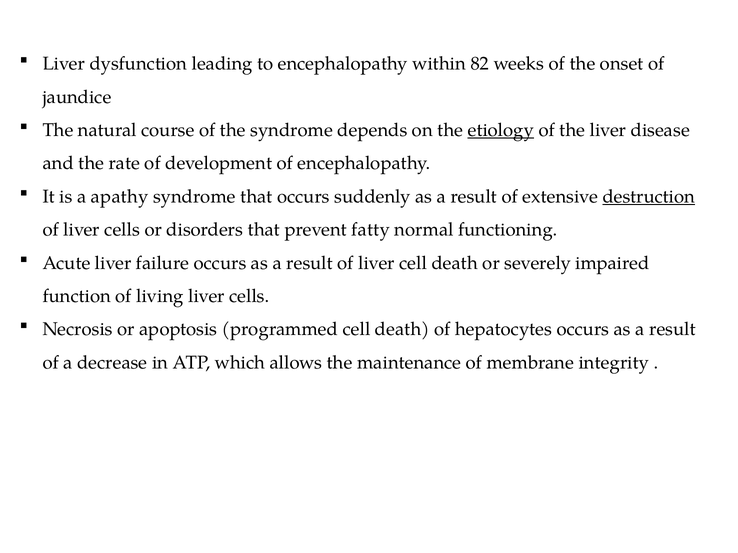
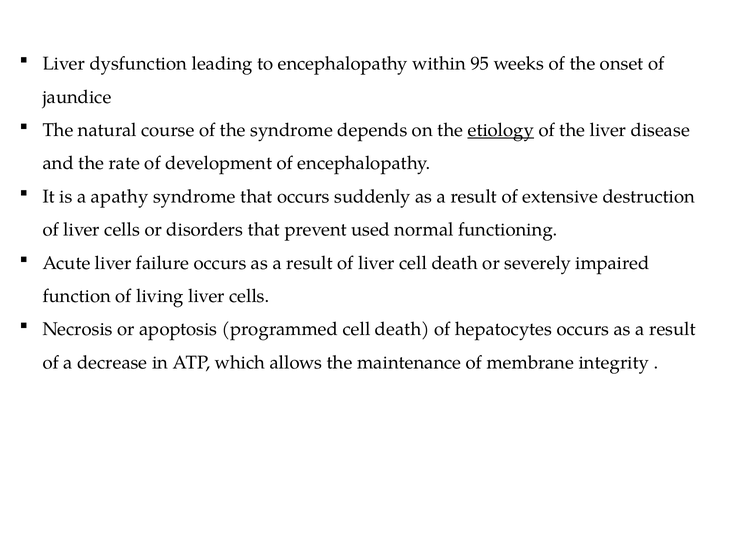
82: 82 -> 95 (480, 64)
destruction underline: present -> none (649, 197)
fatty: fatty -> used (371, 230)
